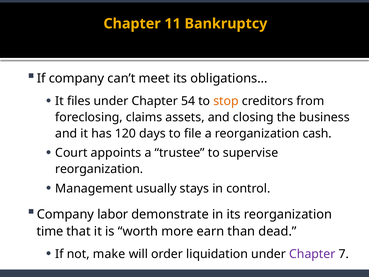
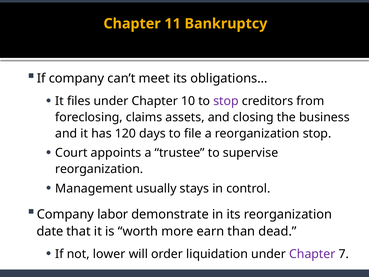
54: 54 -> 10 (188, 101)
stop colour: orange -> purple (226, 101)
reorganization cash: cash -> stop (317, 133)
time: time -> date (50, 231)
make: make -> lower (109, 254)
